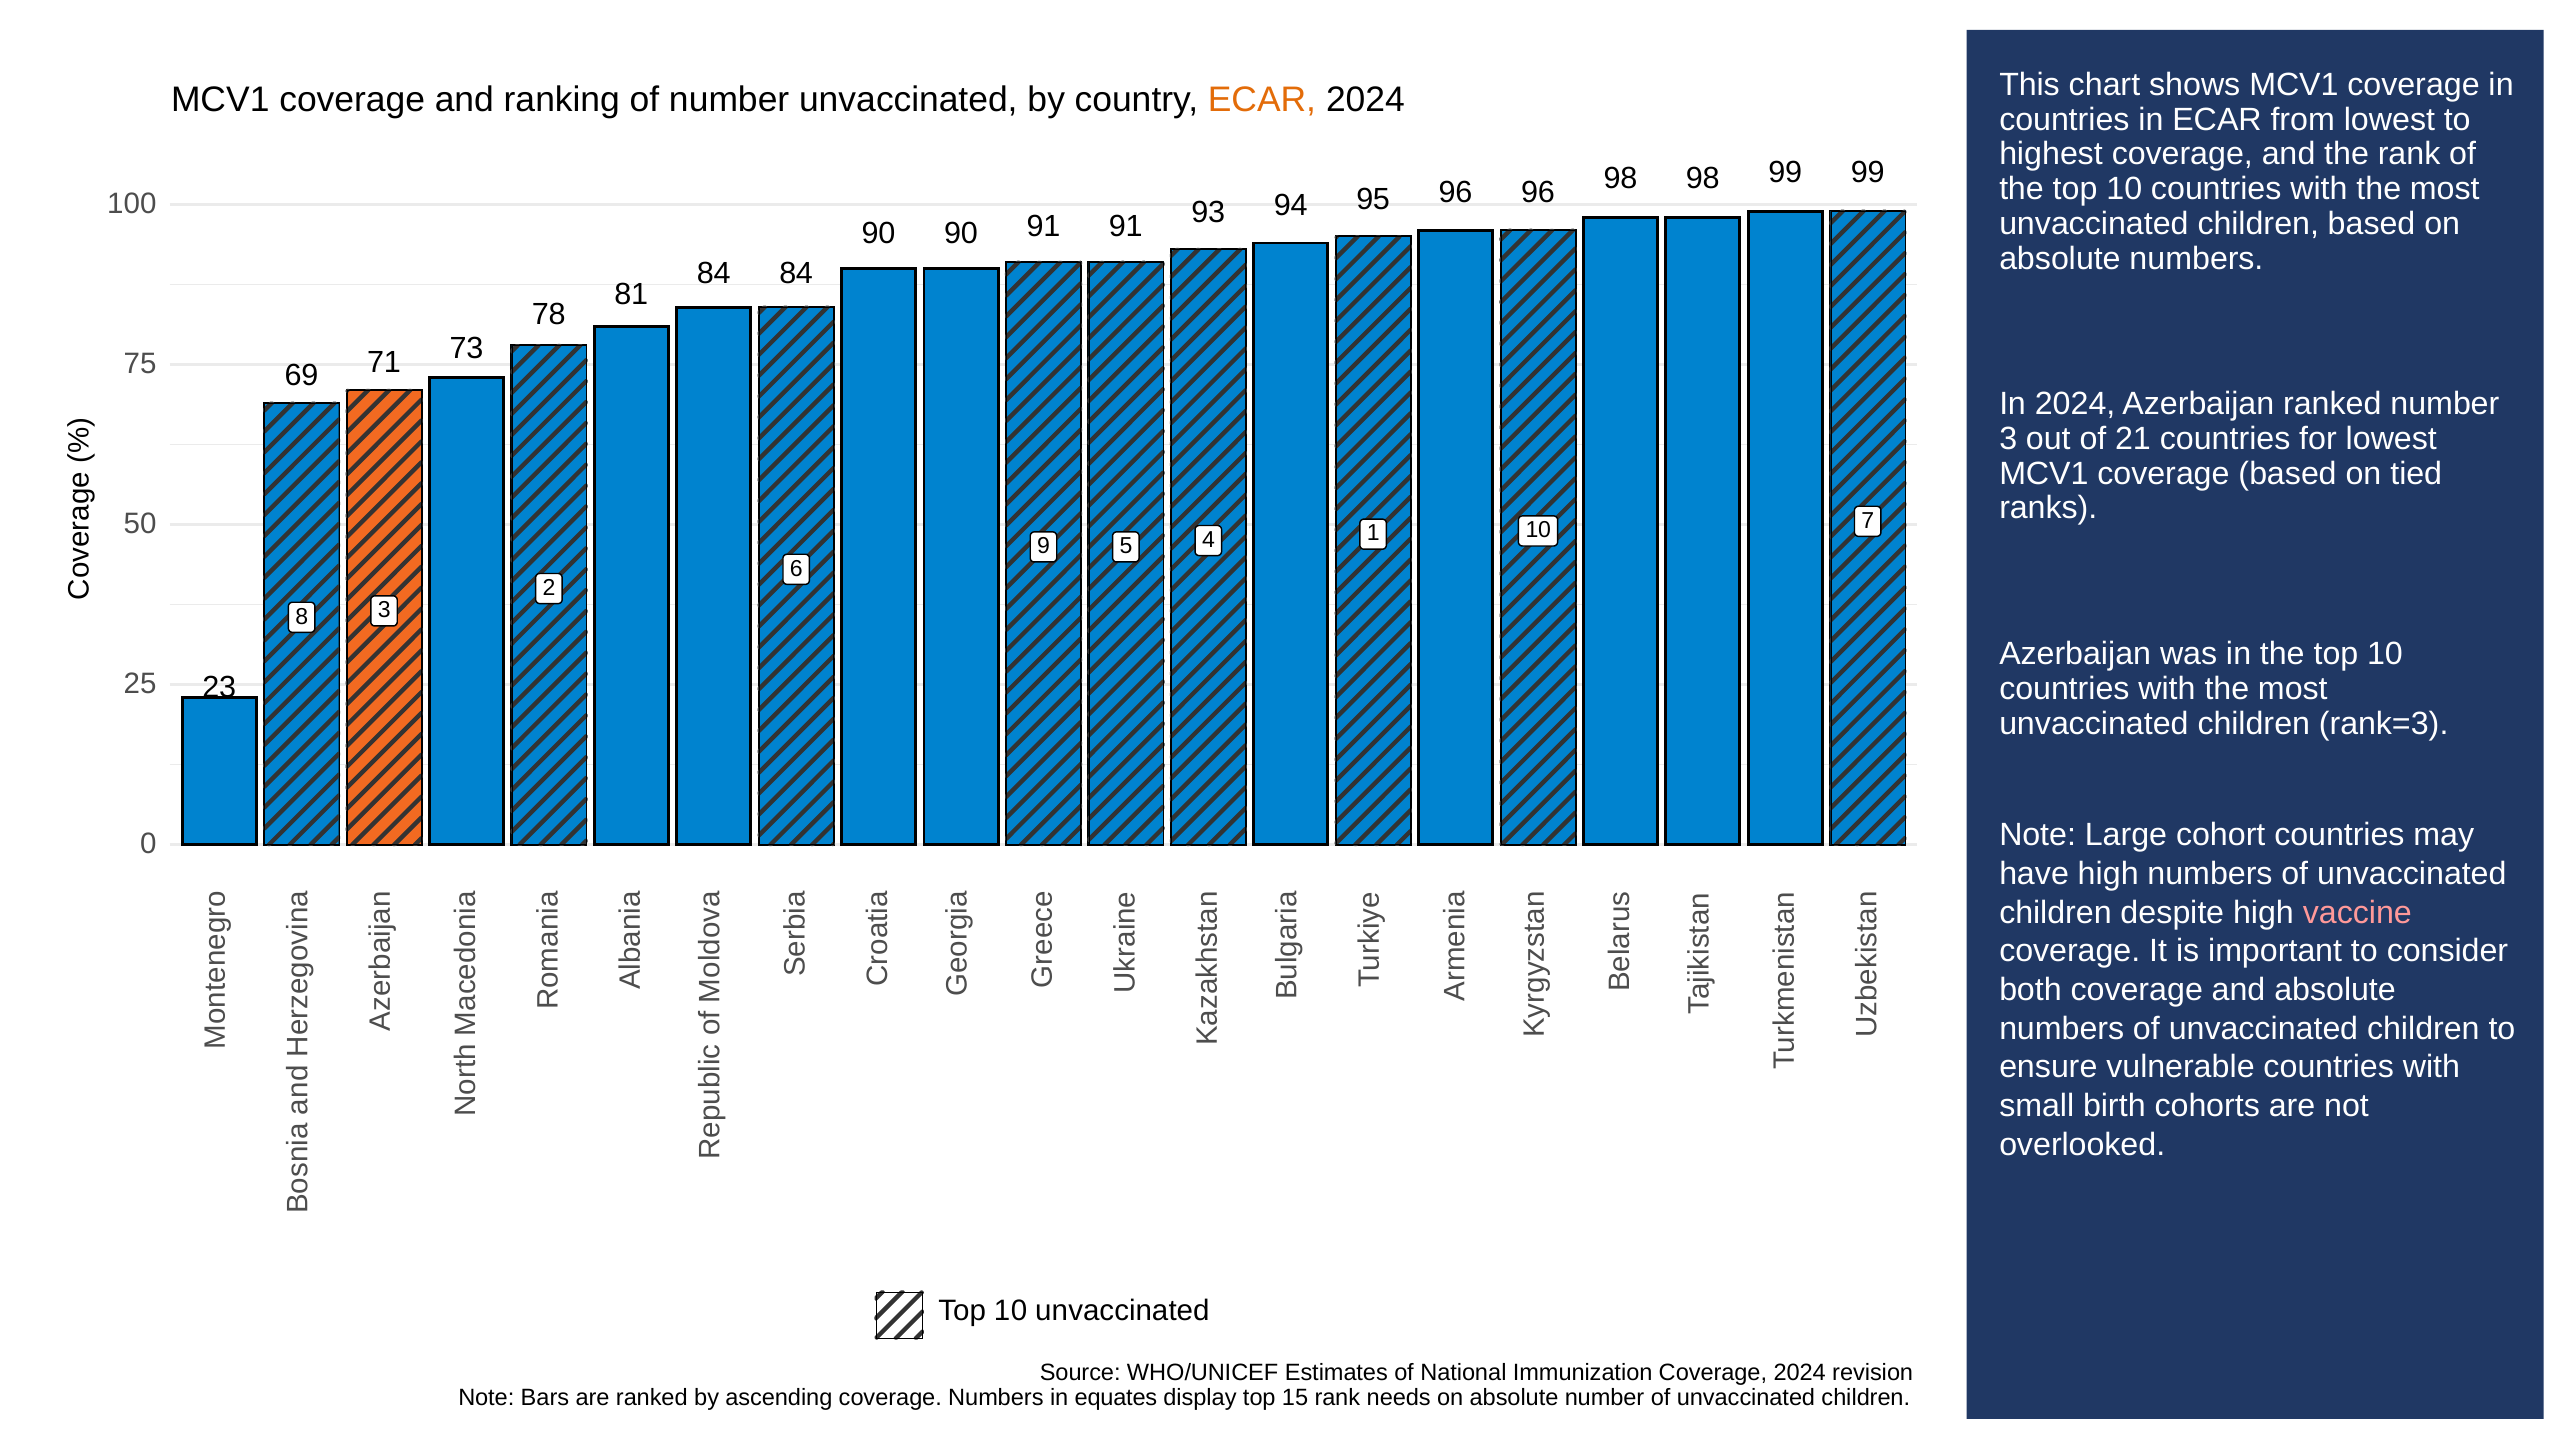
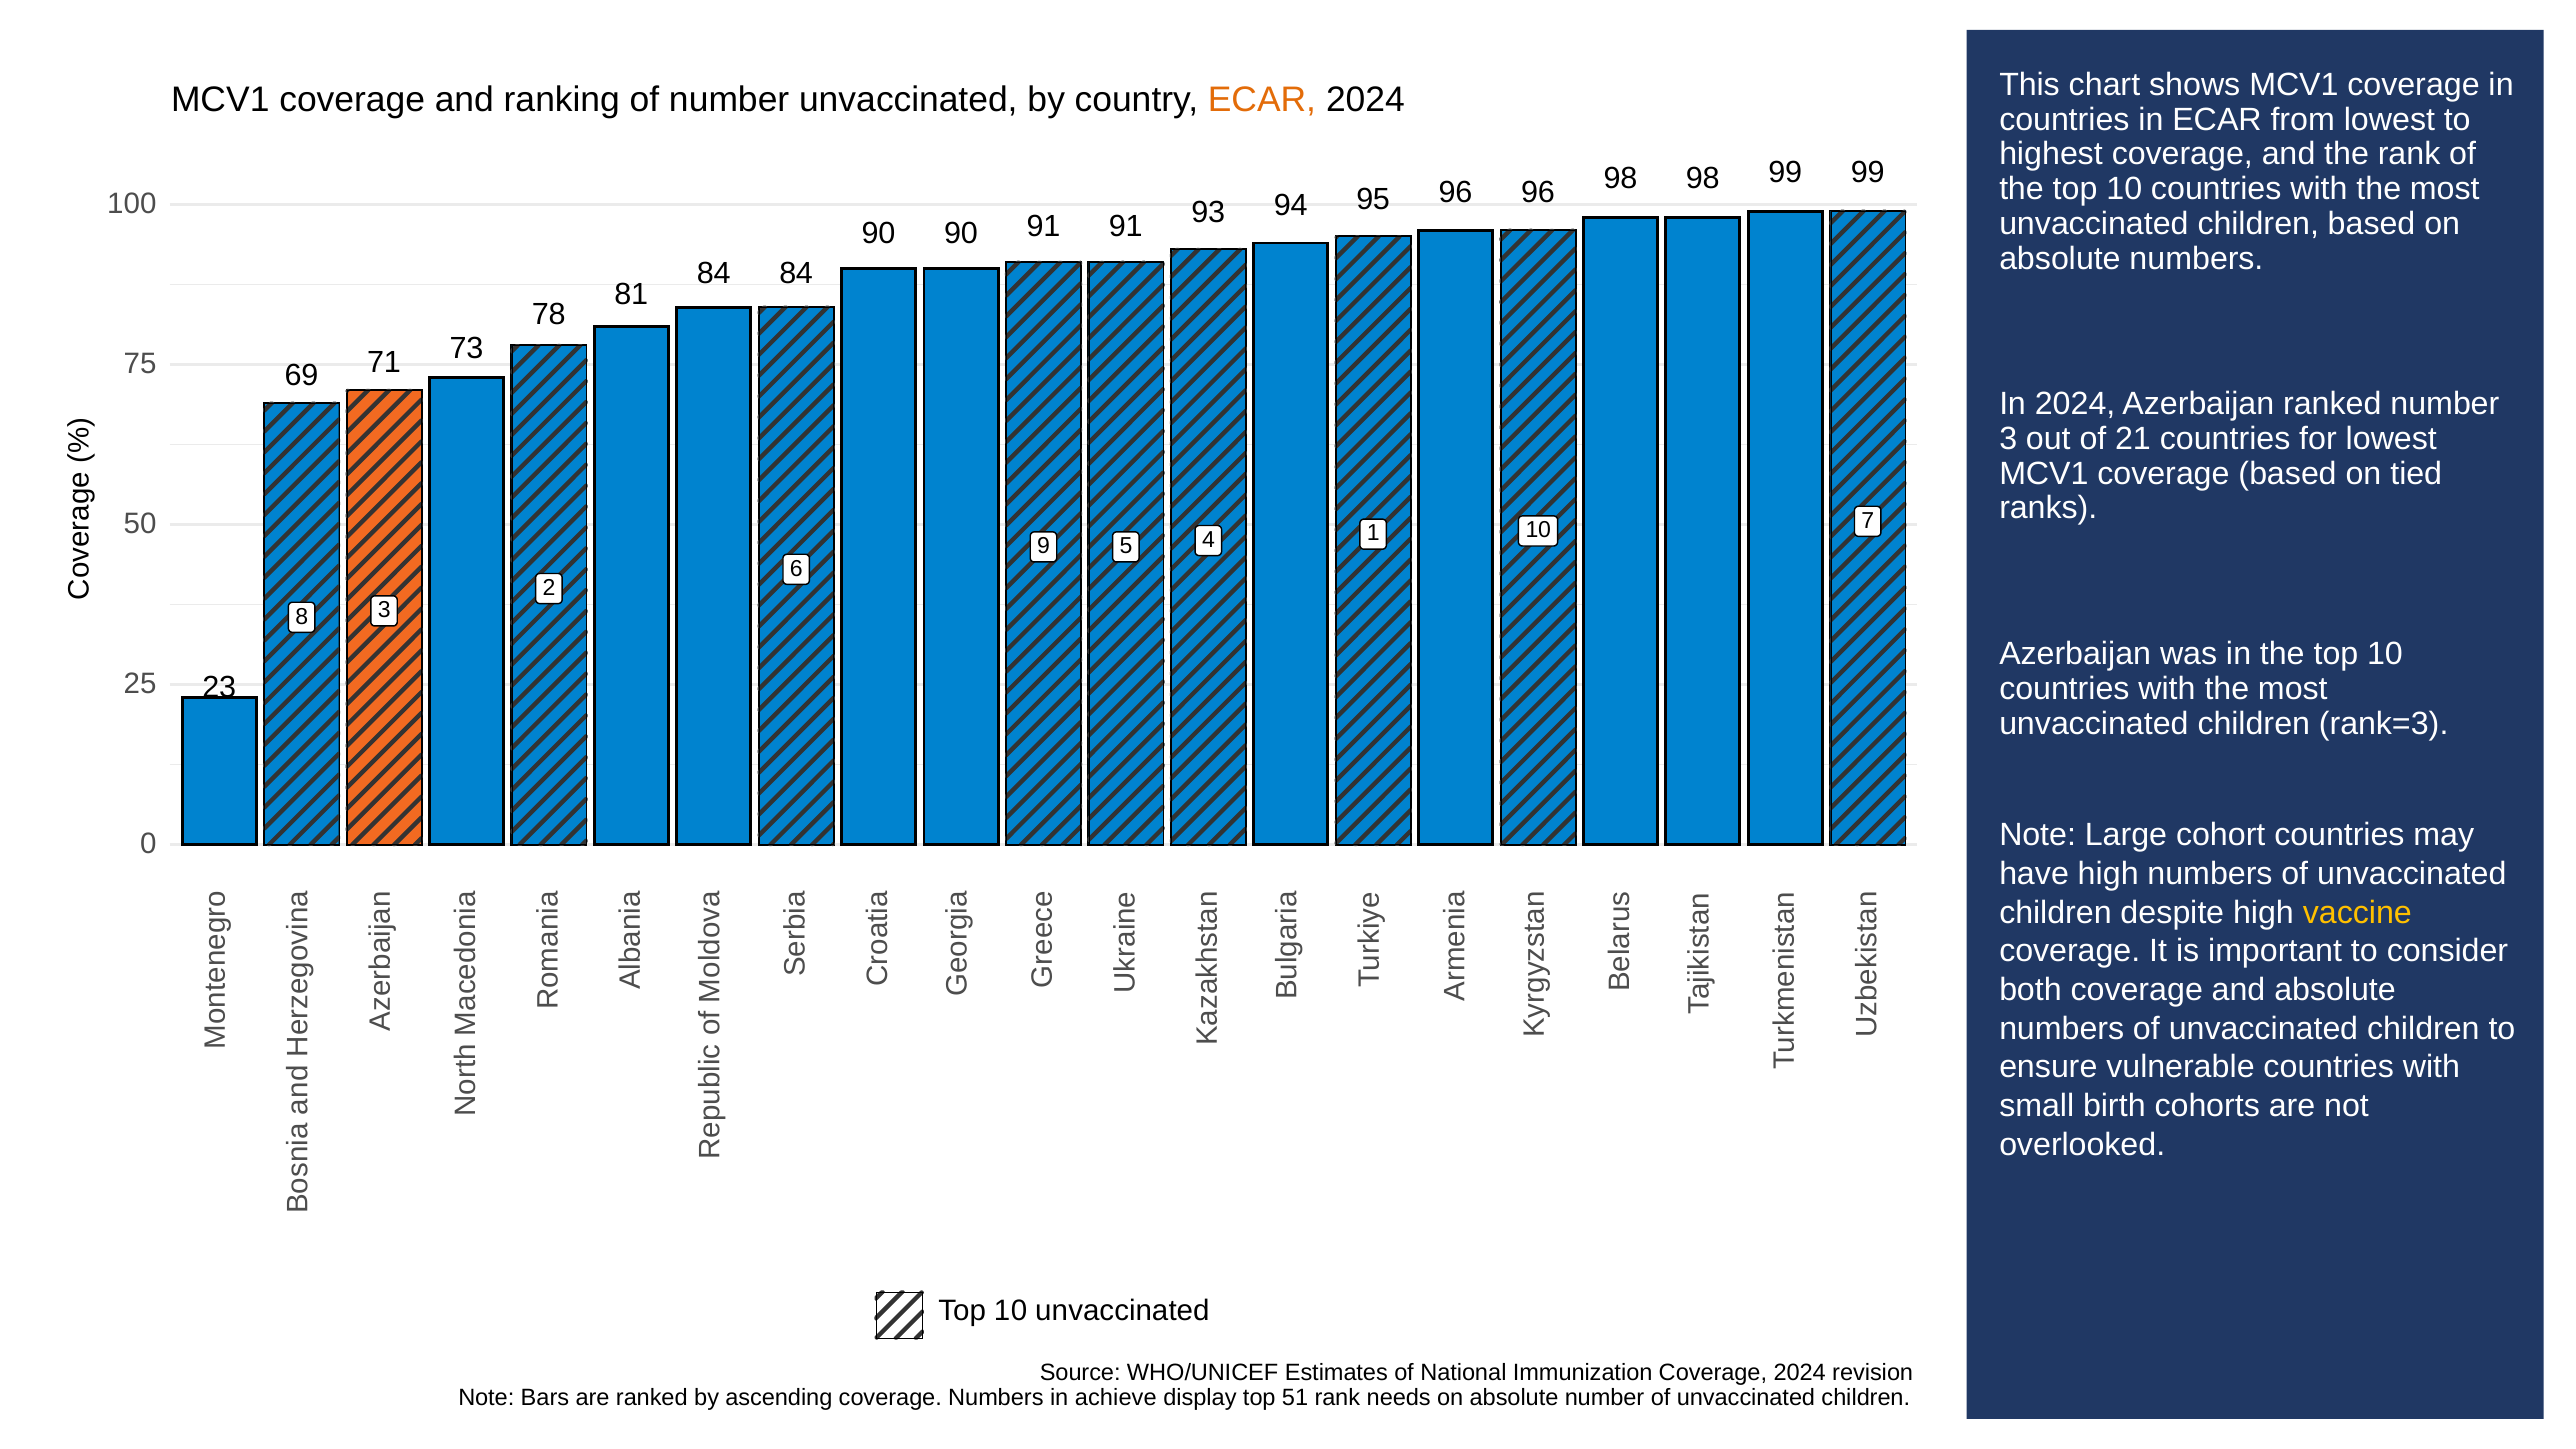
vaccine colour: pink -> yellow (2357, 913)
equates: equates -> achieve (1116, 1398)
15: 15 -> 51 (1295, 1398)
